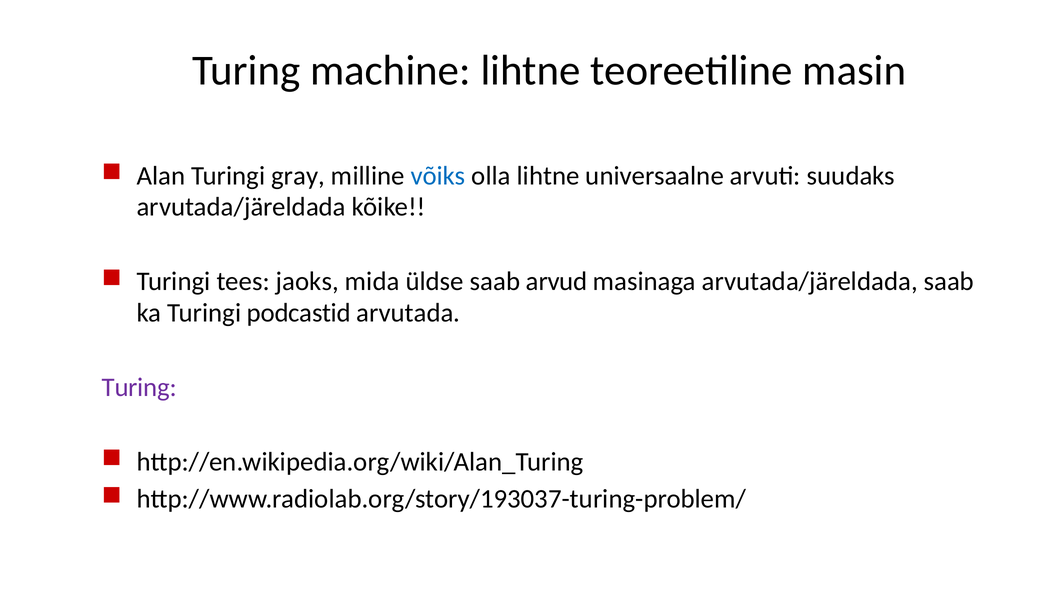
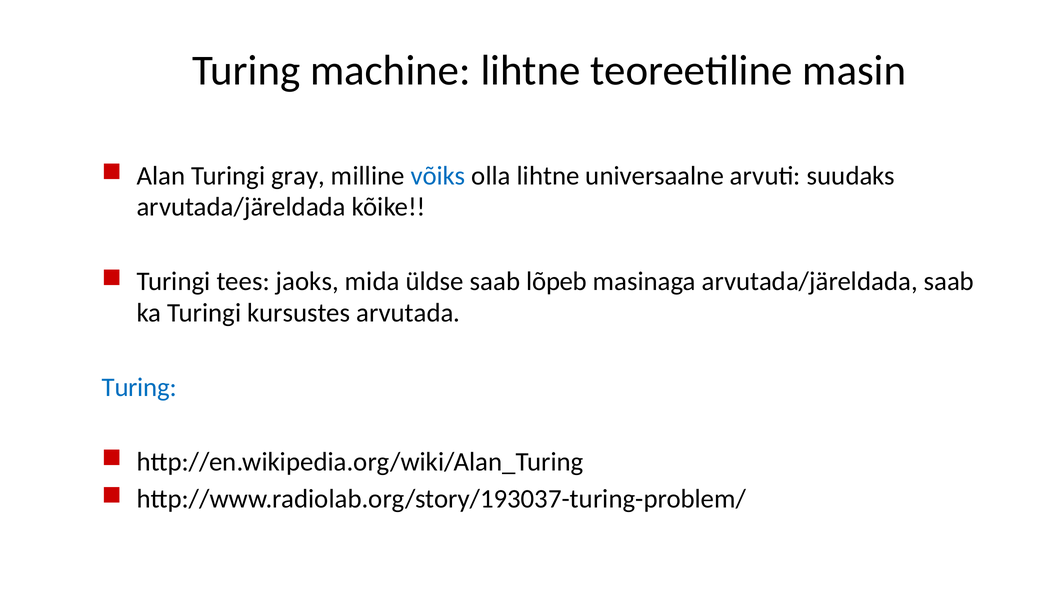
arvud: arvud -> lõpeb (557, 282)
podcastid: podcastid -> kursustes (299, 313)
Turing colour: purple -> blue (139, 388)
